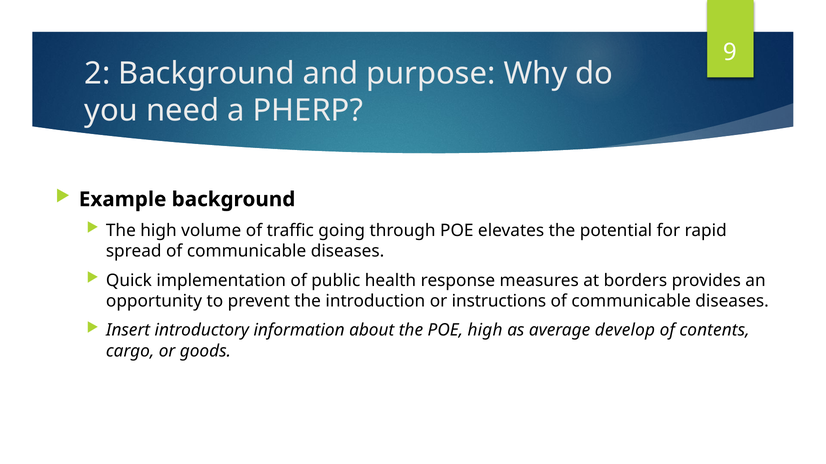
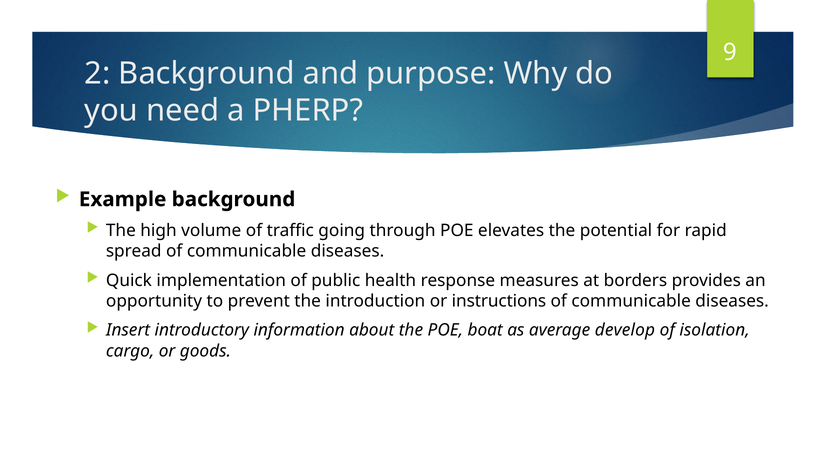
POE high: high -> boat (485, 331)
contents: contents -> isolation (715, 331)
